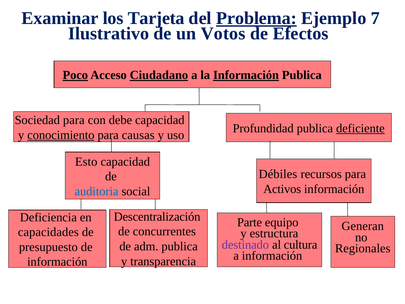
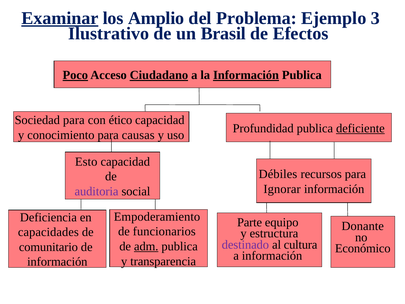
Examinar underline: none -> present (60, 18)
Tarjeta: Tarjeta -> Amplio (156, 18)
Problema underline: present -> none (256, 18)
7: 7 -> 3 (375, 18)
Votos: Votos -> Brasil (223, 33)
debe: debe -> ético (120, 120)
conocimiento underline: present -> none (61, 135)
Activos: Activos -> Ignorar (282, 189)
auditoria colour: blue -> purple (97, 191)
Descentralización: Descentralización -> Empoderamiento (157, 217)
Generan: Generan -> Donante (363, 226)
concurrentes: concurrentes -> funcionarios (164, 231)
adm underline: none -> present (146, 246)
presupuesto: presupuesto -> comunitario (48, 247)
Regionales: Regionales -> Económico (363, 248)
